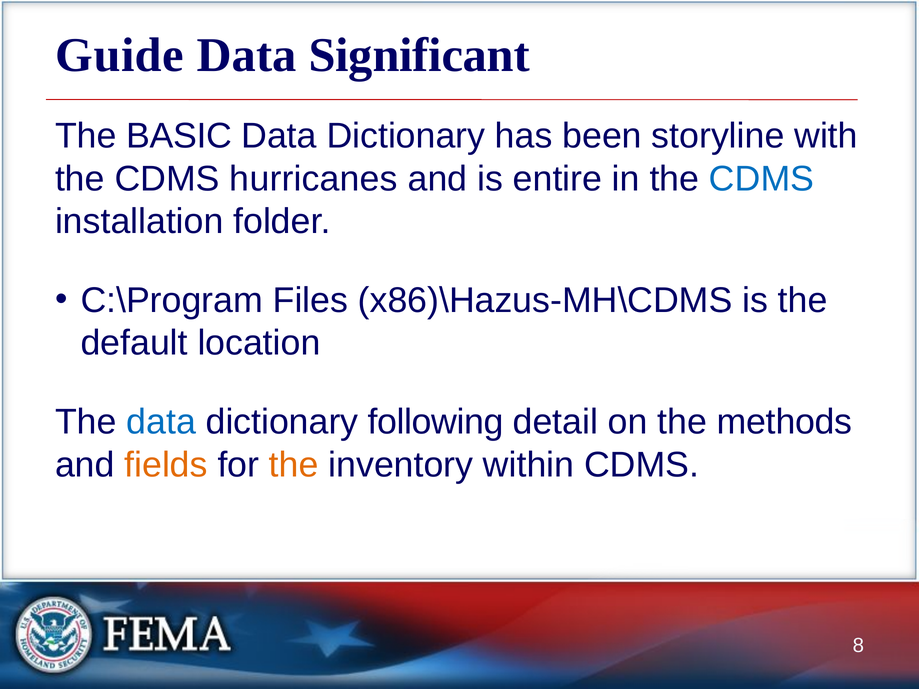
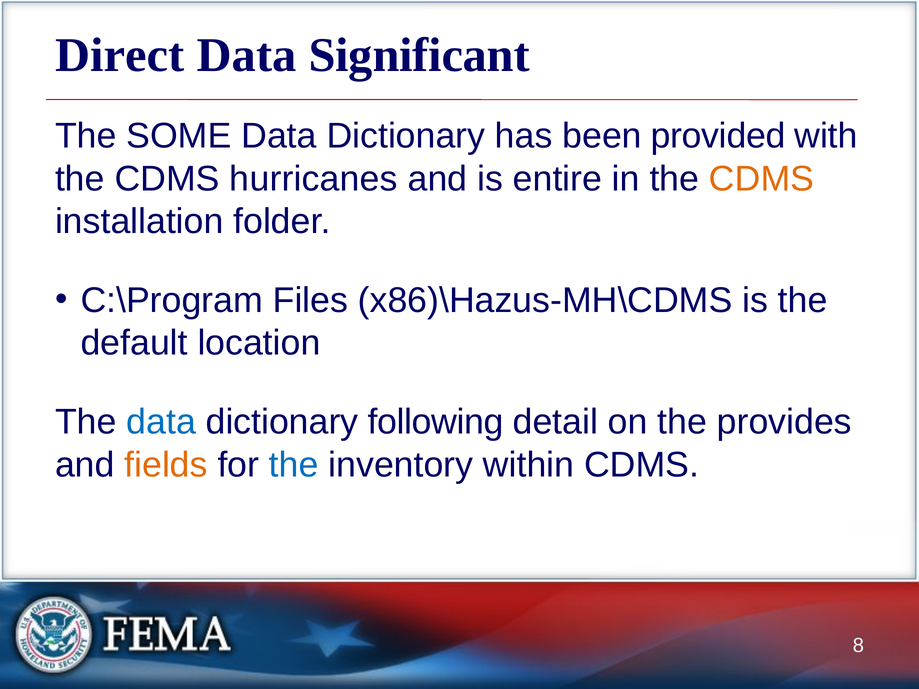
Guide: Guide -> Direct (120, 55)
BASIC: BASIC -> SOME (179, 136)
storyline: storyline -> provided (718, 136)
CDMS colour: blue -> orange (762, 179)
methods: methods -> provides (784, 422)
the colour: orange -> blue (294, 465)
